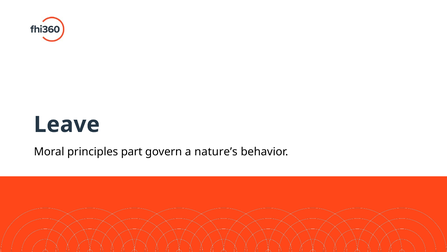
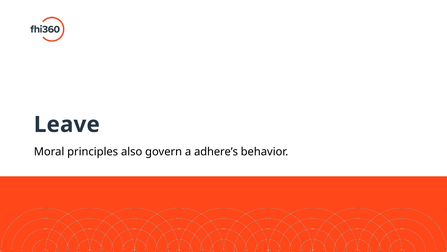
part: part -> also (132, 152)
nature’s: nature’s -> adhere’s (216, 152)
